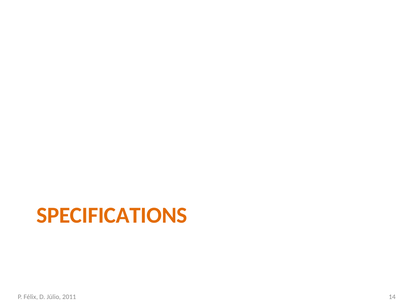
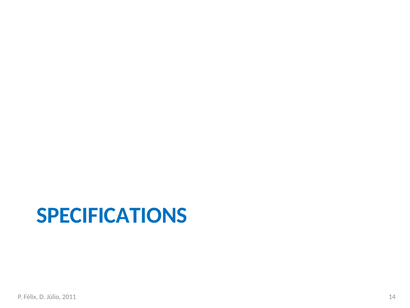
SPECIFICATIONS colour: orange -> blue (112, 215)
